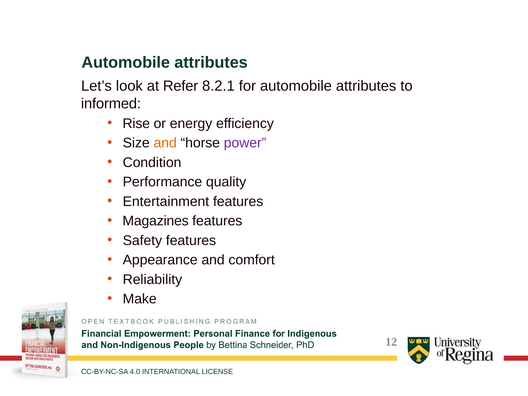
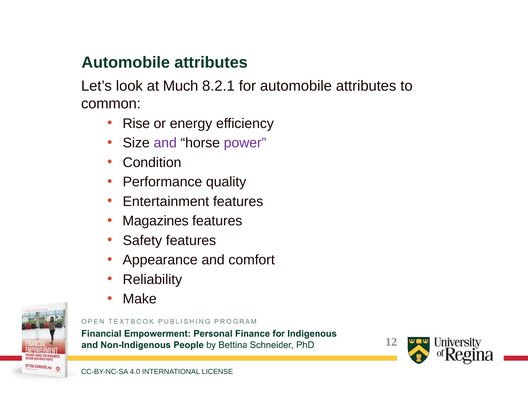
Refer: Refer -> Much (181, 86)
informed: informed -> common (111, 104)
and colour: orange -> purple (165, 143)
